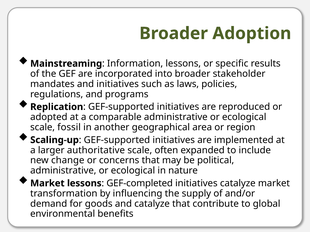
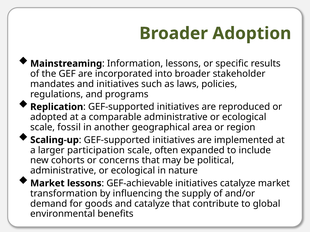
authoritative: authoritative -> participation (96, 150)
change: change -> cohorts (68, 161)
GEF-completed: GEF-completed -> GEF-achievable (140, 184)
